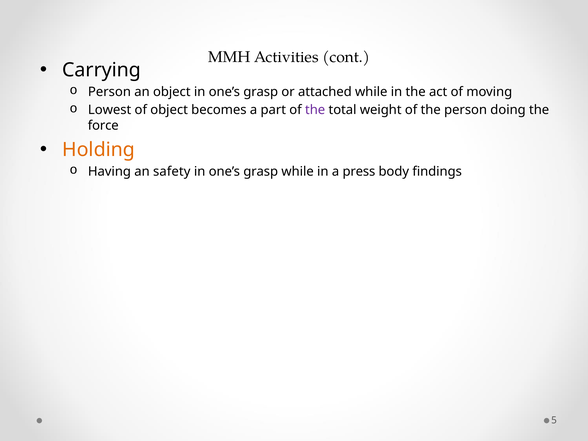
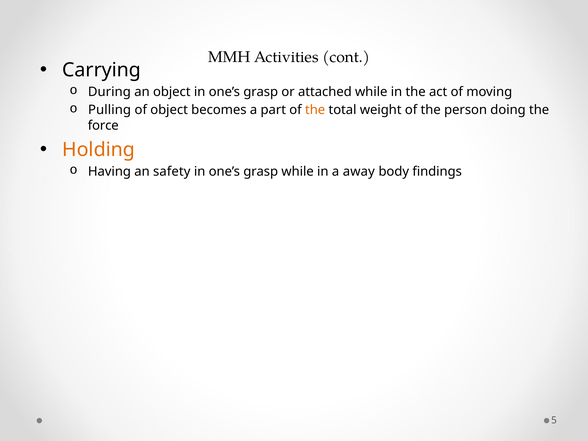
Person: Person -> During (109, 92)
Lowest: Lowest -> Pulling (110, 110)
the colour: purple -> orange (315, 110)
press: press -> away (359, 171)
